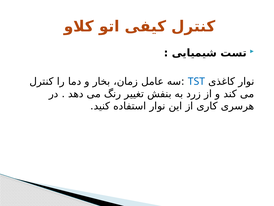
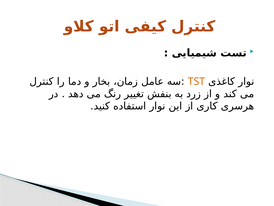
TST colour: blue -> orange (196, 81)
